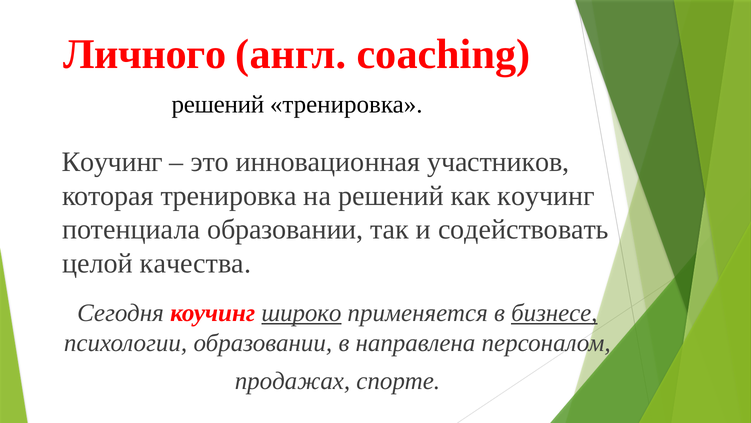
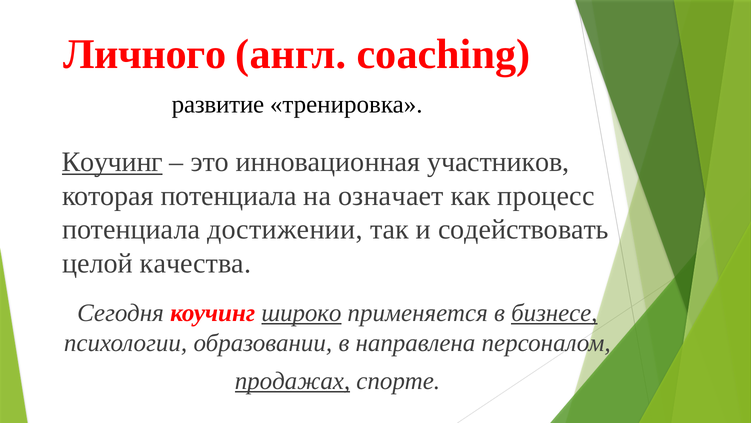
решений: решений -> развитие (218, 105)
Коучинг underline: none -> present (112, 162)
которая тренировка: тренировка -> потенциала (229, 196)
на решений: решений -> означает (391, 196)
как коучинг: коучинг -> процесс (546, 196)
потенциала образовании: образовании -> достижении (285, 229)
продажах underline: none -> present (292, 381)
